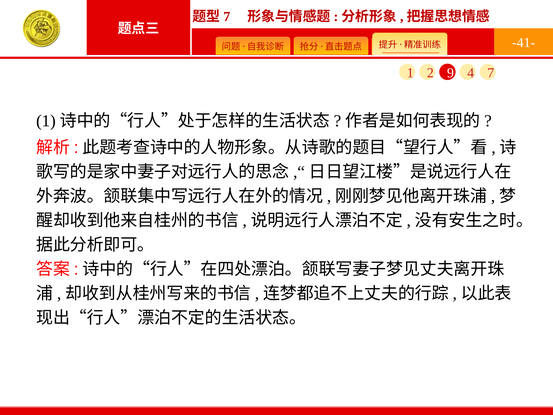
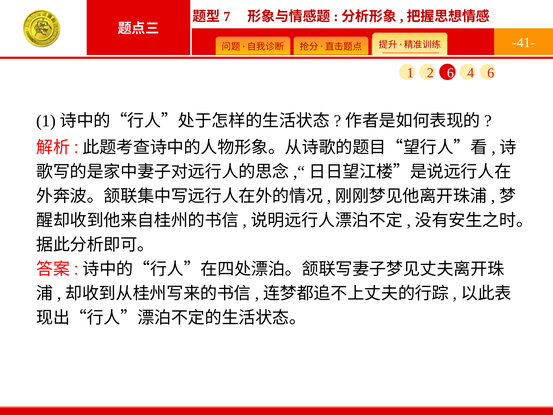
2 9: 9 -> 6 (450, 73)
4 7: 7 -> 6 (491, 73)
